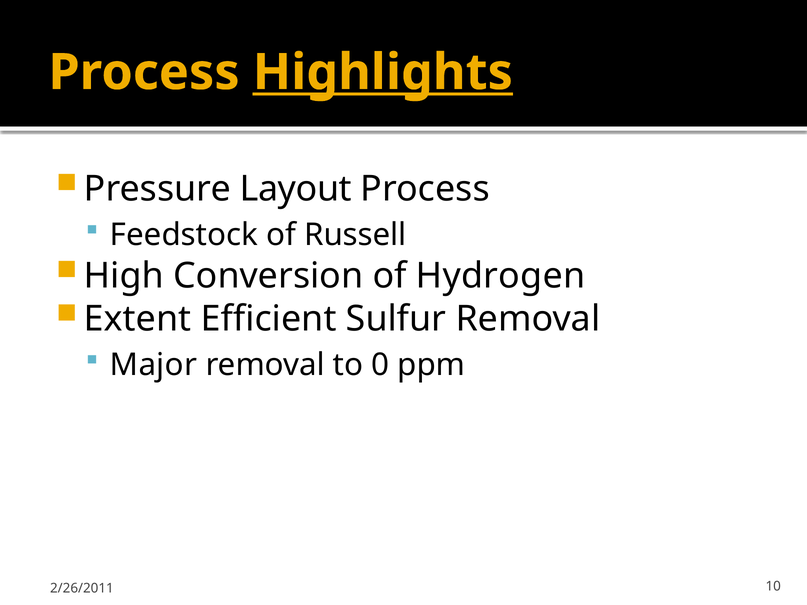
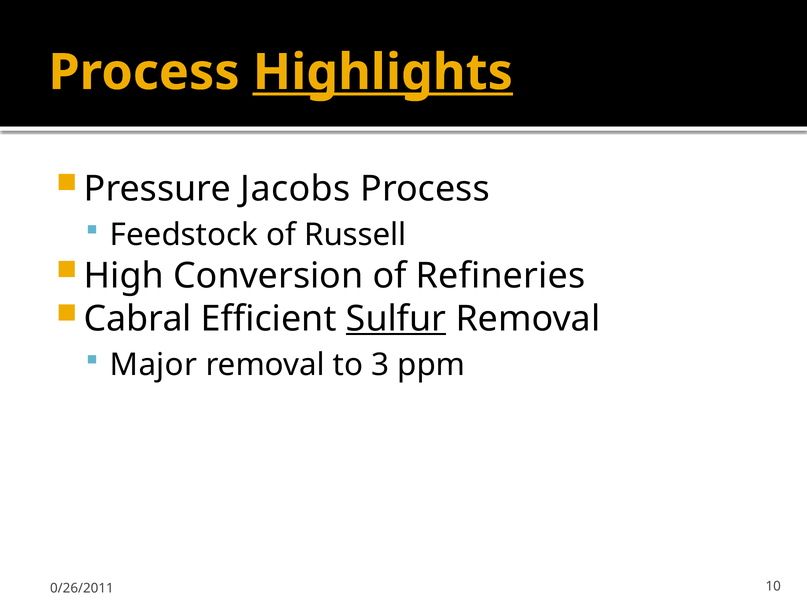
Layout: Layout -> Jacobs (295, 189)
Hydrogen: Hydrogen -> Refineries (501, 276)
Extent: Extent -> Cabral (138, 319)
Sulfur underline: none -> present (396, 319)
0: 0 -> 3 (380, 365)
2/26/2011: 2/26/2011 -> 0/26/2011 (82, 589)
